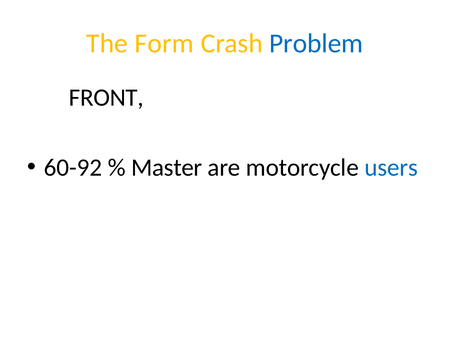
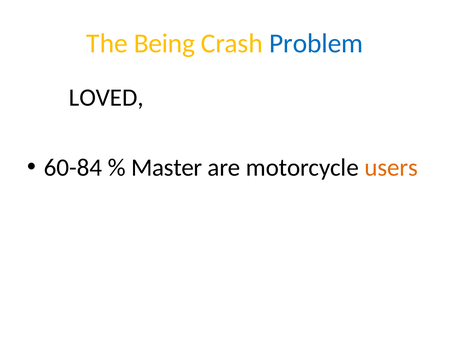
Form: Form -> Being (164, 44)
FRONT: FRONT -> LOVED (106, 98)
60-92: 60-92 -> 60-84 (73, 168)
users colour: blue -> orange (391, 168)
